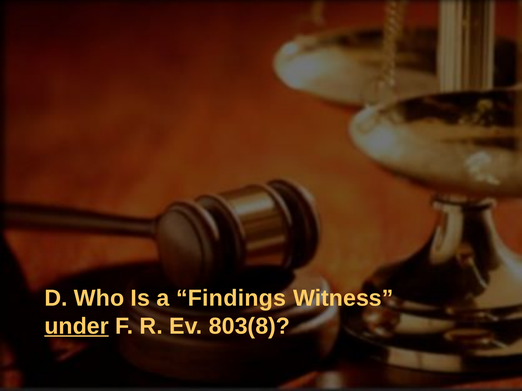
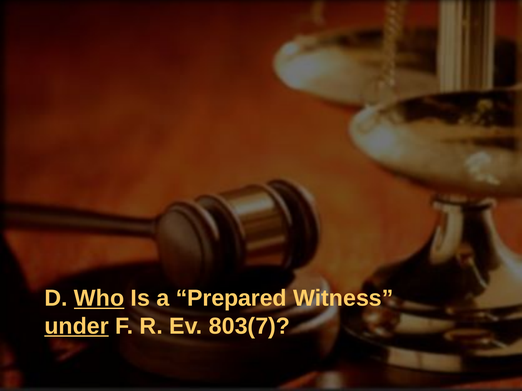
Who underline: none -> present (99, 299)
Findings: Findings -> Prepared (231, 299)
803(8: 803(8 -> 803(7 (250, 327)
